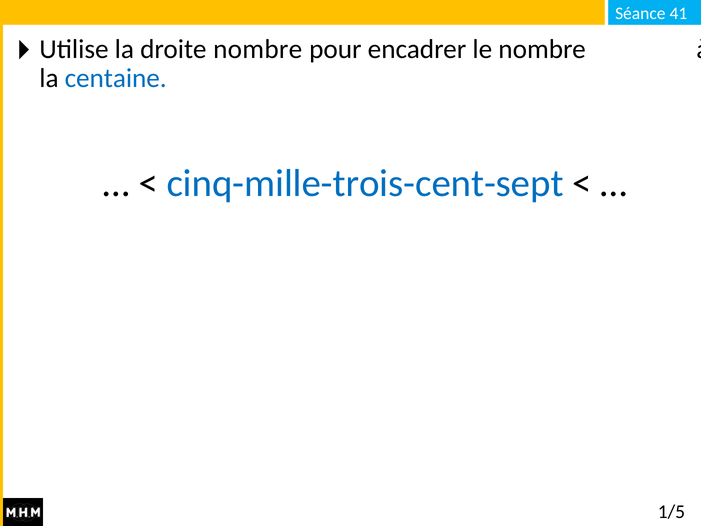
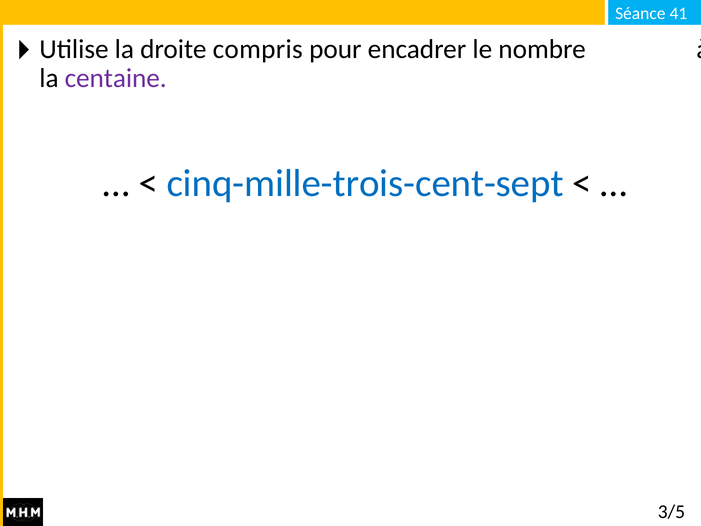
droite nombre: nombre -> compris (258, 49)
centaine colour: blue -> purple (116, 78)
1/5: 1/5 -> 3/5 (671, 511)
